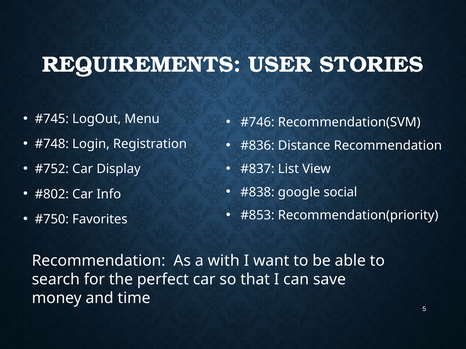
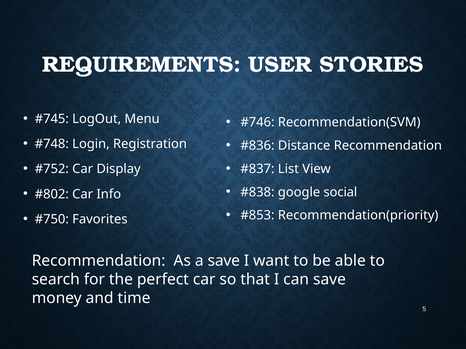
a with: with -> save (224, 261)
